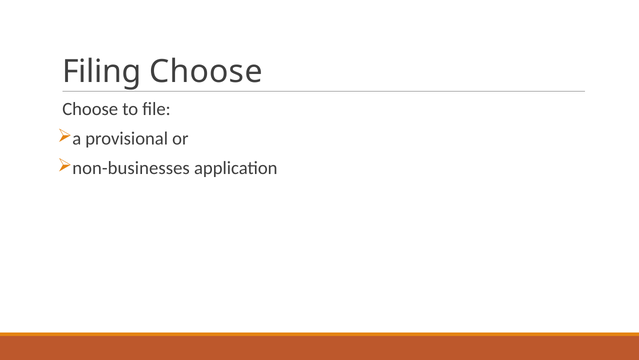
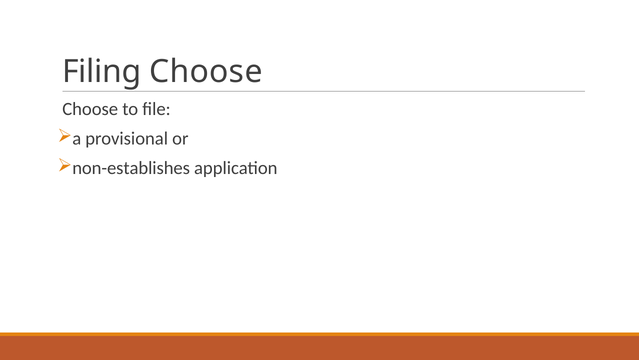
non-businesses: non-businesses -> non-establishes (131, 168)
